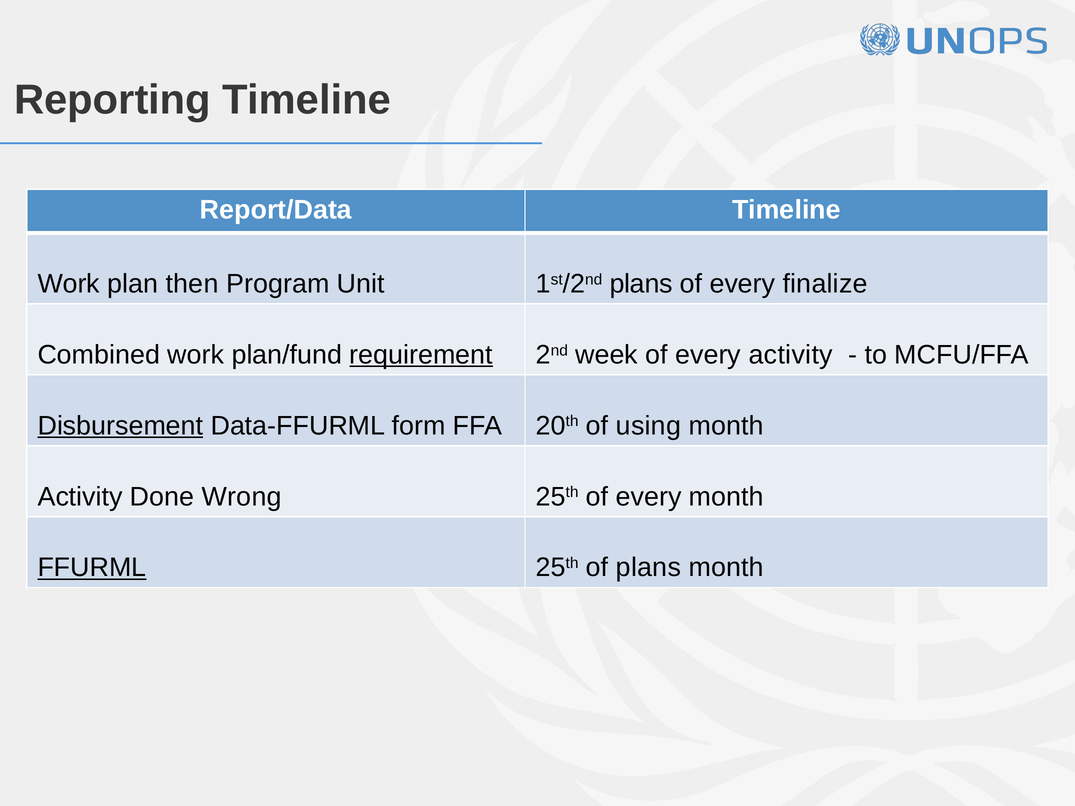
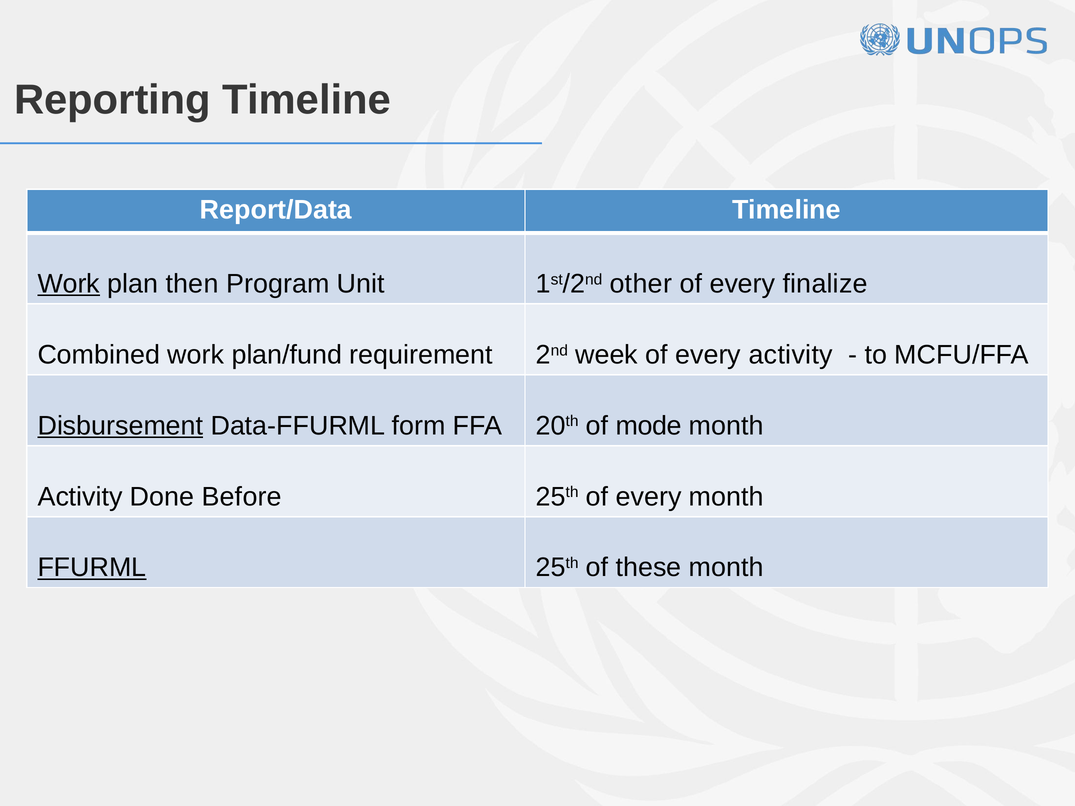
Work underline: none -> present (69, 284)
1st/2nd plans: plans -> other (641, 284)
requirement underline: present -> none (421, 355)
using: using -> mode (649, 426)
Wrong: Wrong -> Before (242, 497)
of plans: plans -> these (649, 568)
